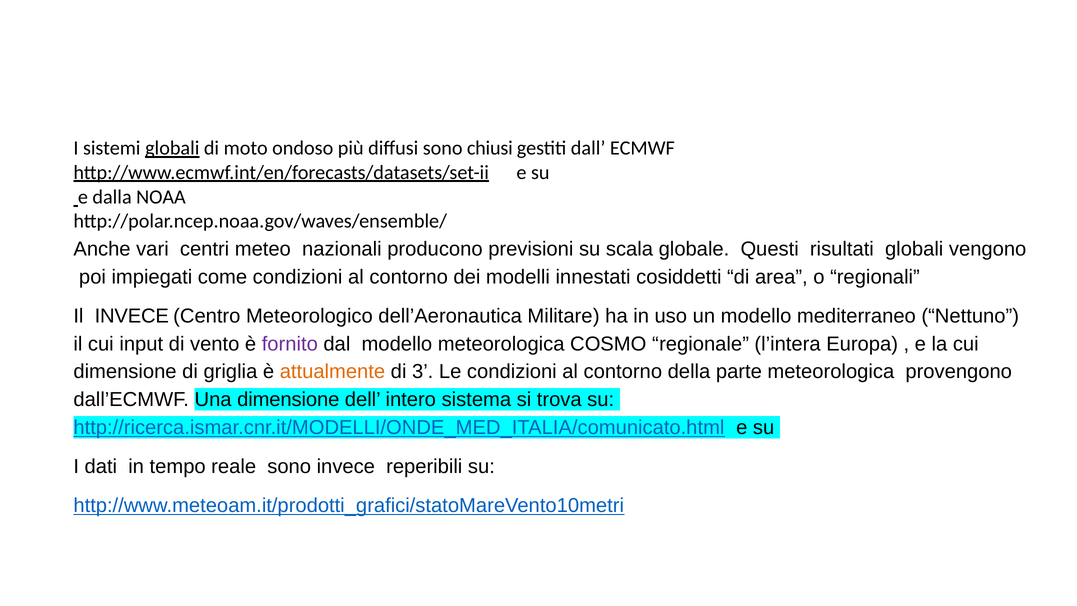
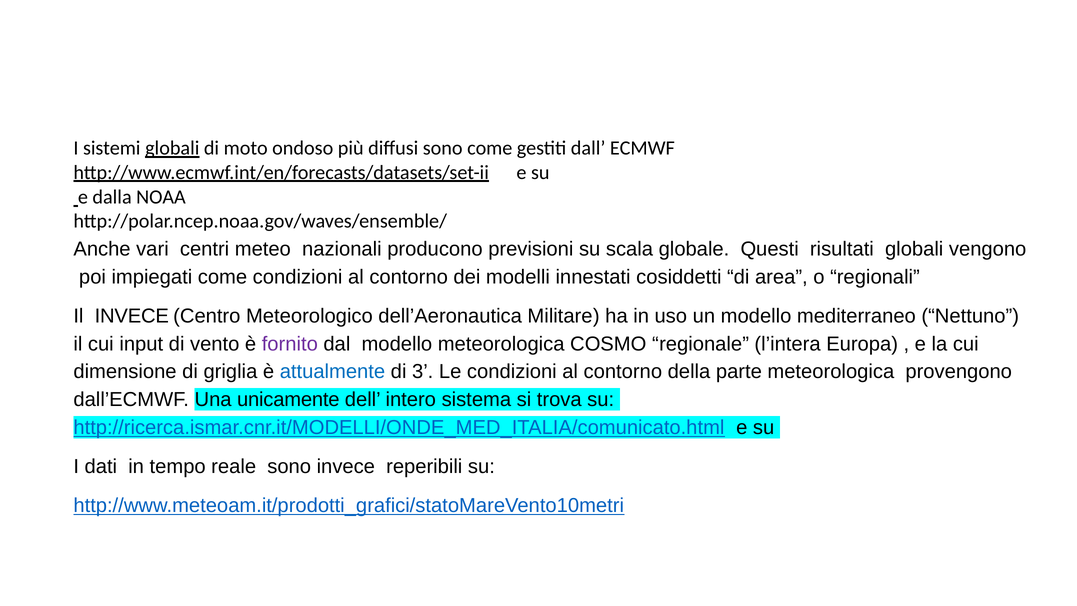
sono chiusi: chiusi -> come (490, 148)
attualmente colour: orange -> blue (332, 372)
Una dimensione: dimensione -> unicamente (288, 400)
